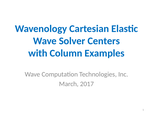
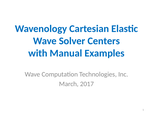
Column: Column -> Manual (66, 53)
